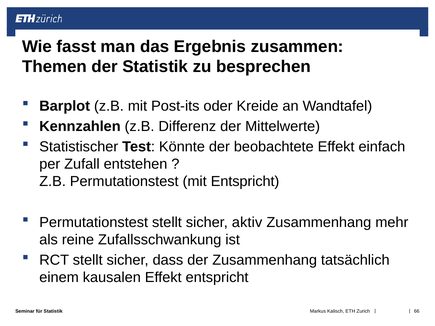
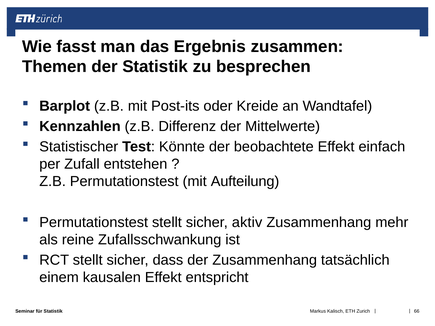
mit Entspricht: Entspricht -> Aufteilung (245, 182)
